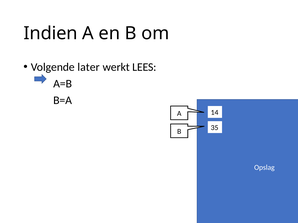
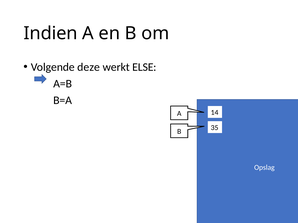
later: later -> deze (89, 67)
LEES: LEES -> ELSE (144, 67)
